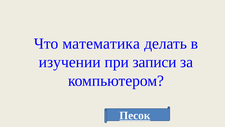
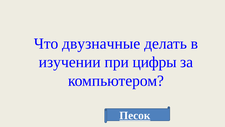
математика: математика -> двузначные (101, 43)
записи: записи -> цифры (155, 62)
